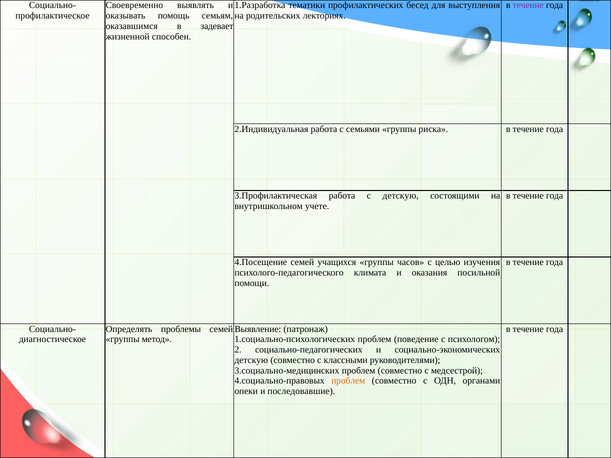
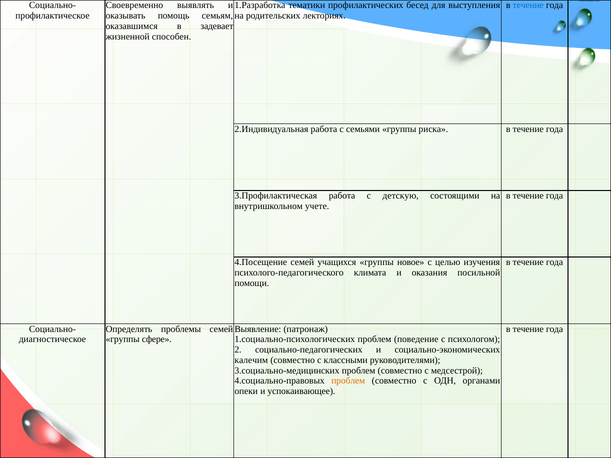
течение colour: purple -> blue (528, 5)
часов: часов -> новое (411, 262)
метод: метод -> сфере (157, 340)
детскую: детскую -> калечим (251, 360)
последовавшие: последовавшие -> успокаивающее (301, 392)
